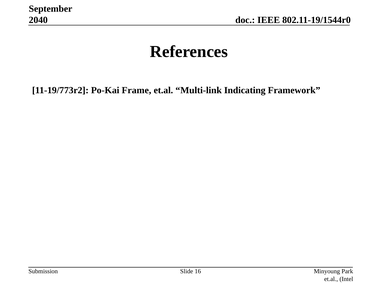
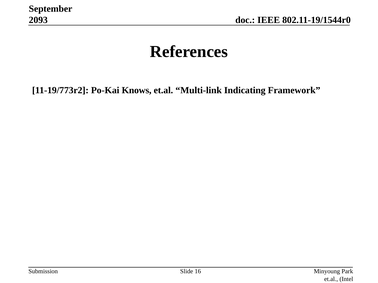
2040: 2040 -> 2093 (38, 20)
Frame: Frame -> Knows (137, 90)
